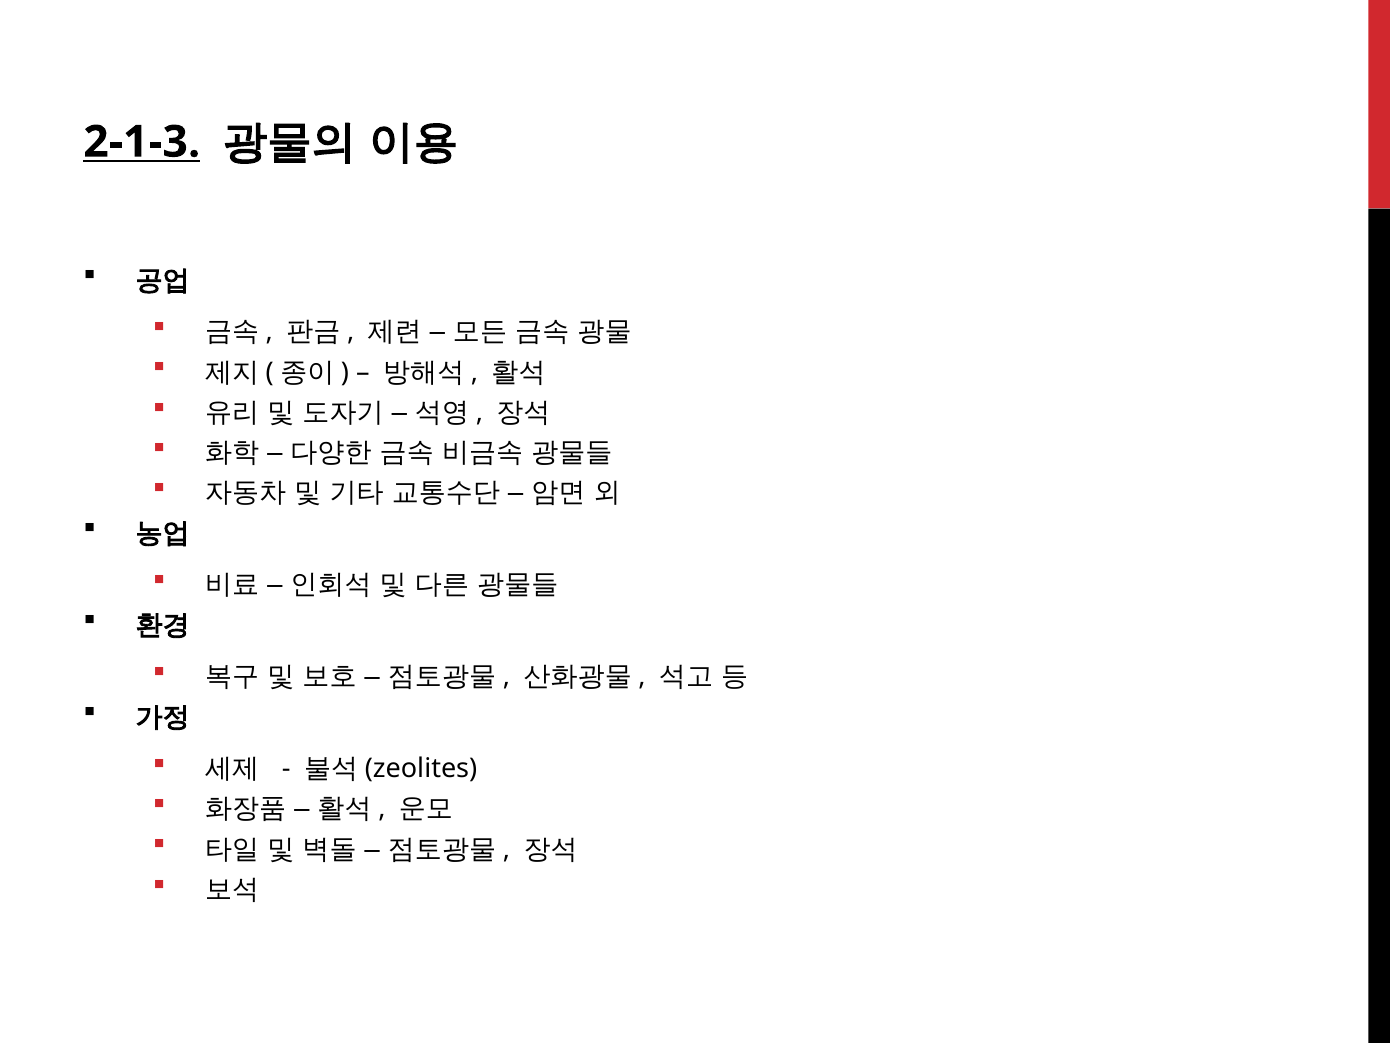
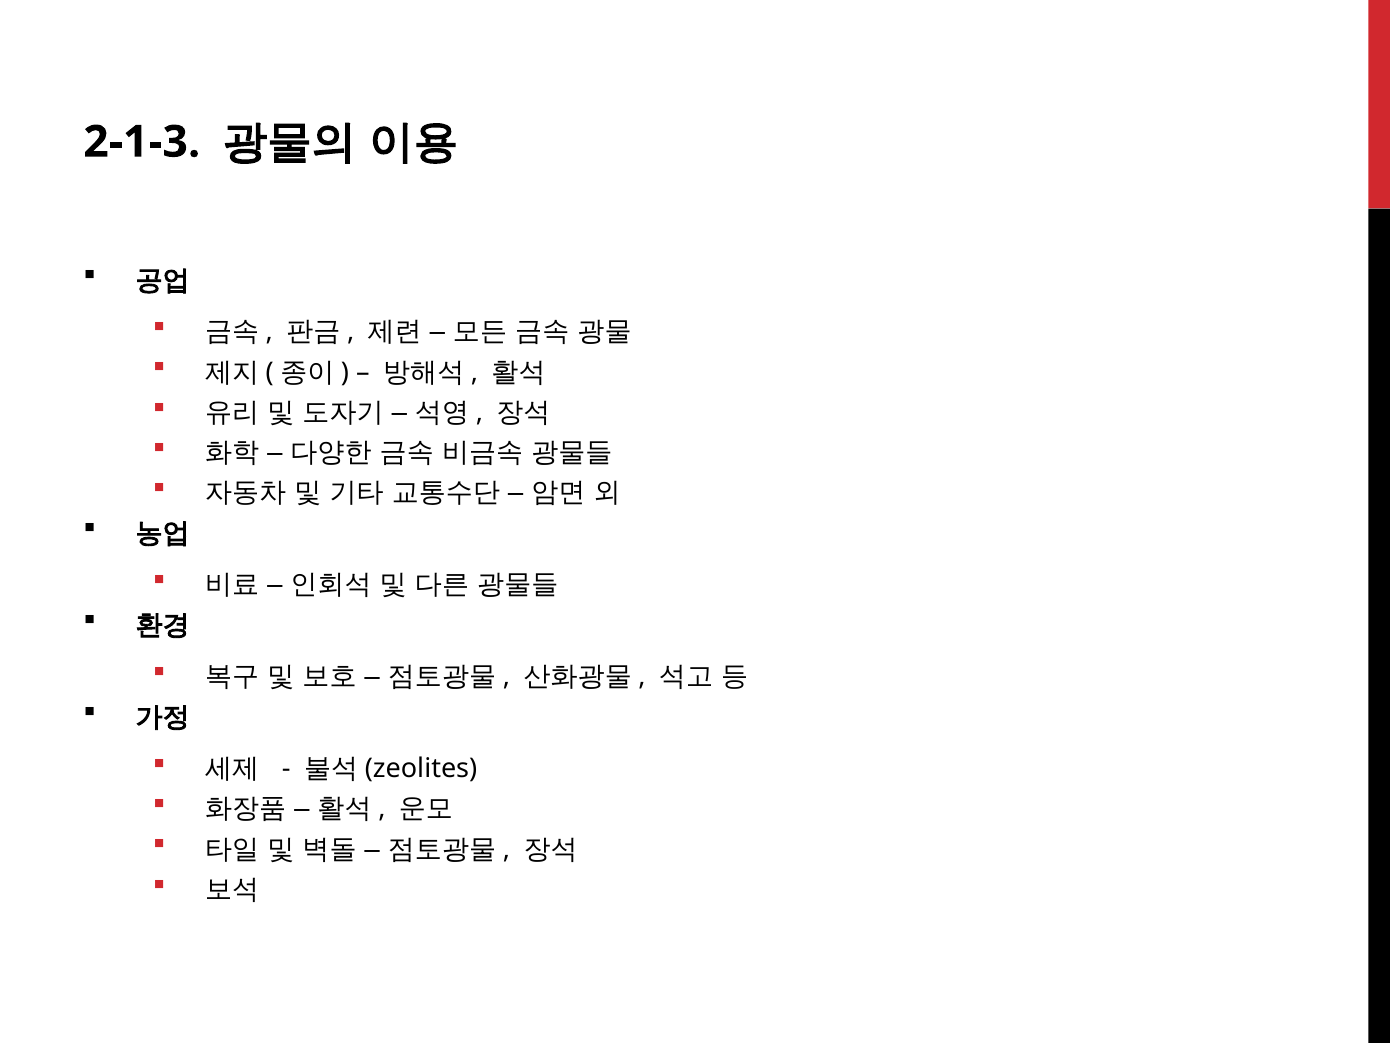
2-1-3 underline: present -> none (142, 142)
